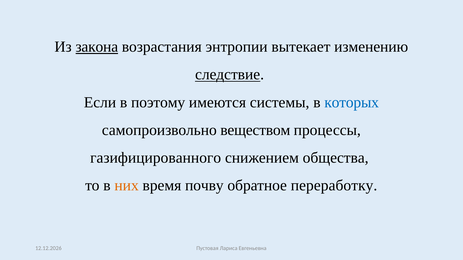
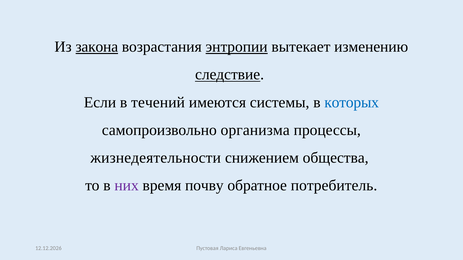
энтропии underline: none -> present (237, 47)
поэтому: поэтому -> течений (158, 102)
веществом: веществом -> организма (255, 130)
газифицированного: газифицированного -> жизнедеятельности (156, 158)
них colour: orange -> purple (127, 186)
переработку: переработку -> потребитель (334, 186)
